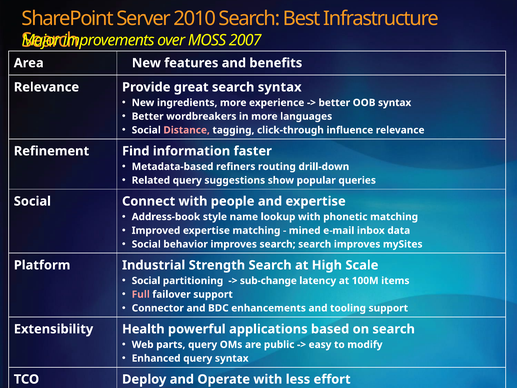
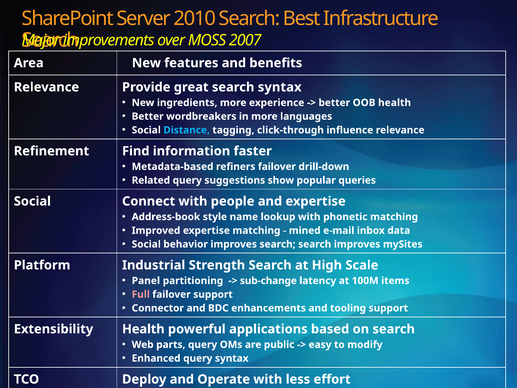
OOB syntax: syntax -> health (395, 103)
Distance colour: pink -> light blue (187, 130)
refiners routing: routing -> failover (277, 166)
Social: Social -> Panel (146, 281)
